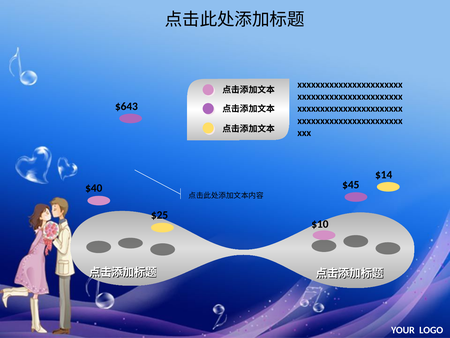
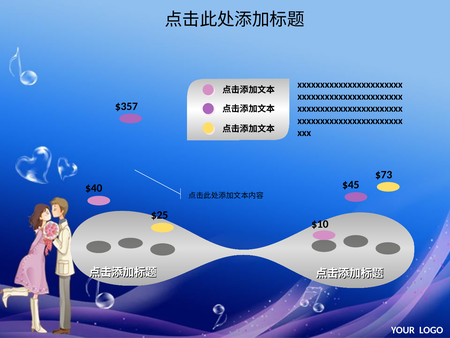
$643: $643 -> $357 (126, 106)
$14: $14 -> $73 (384, 175)
